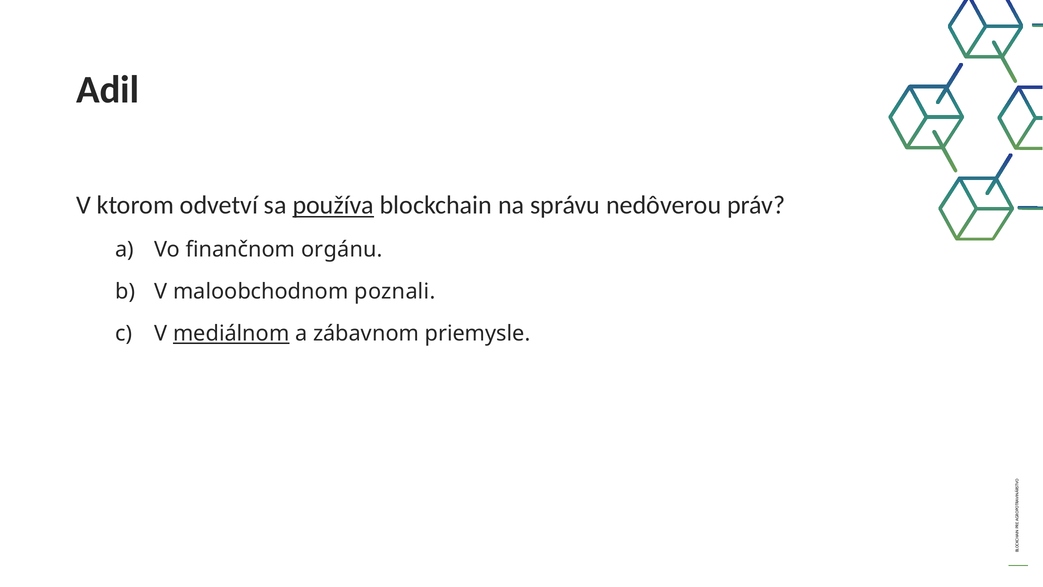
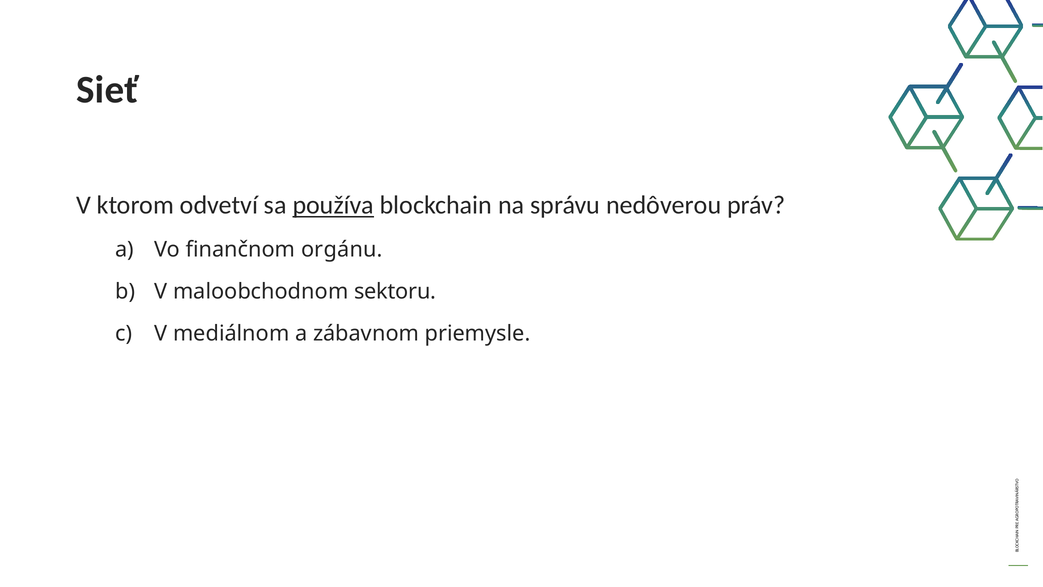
Adil: Adil -> Sieť (108, 90)
poznali: poznali -> sektoru (395, 292)
mediálnom underline: present -> none (231, 334)
